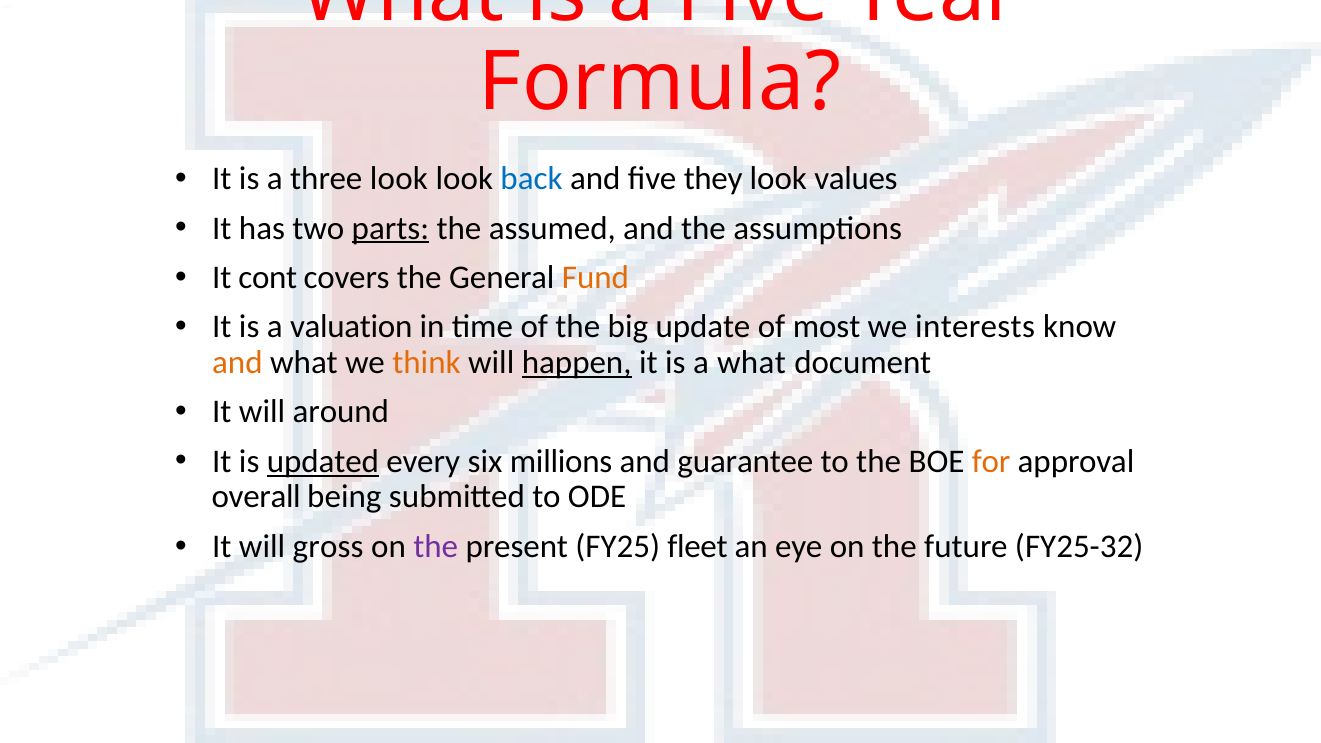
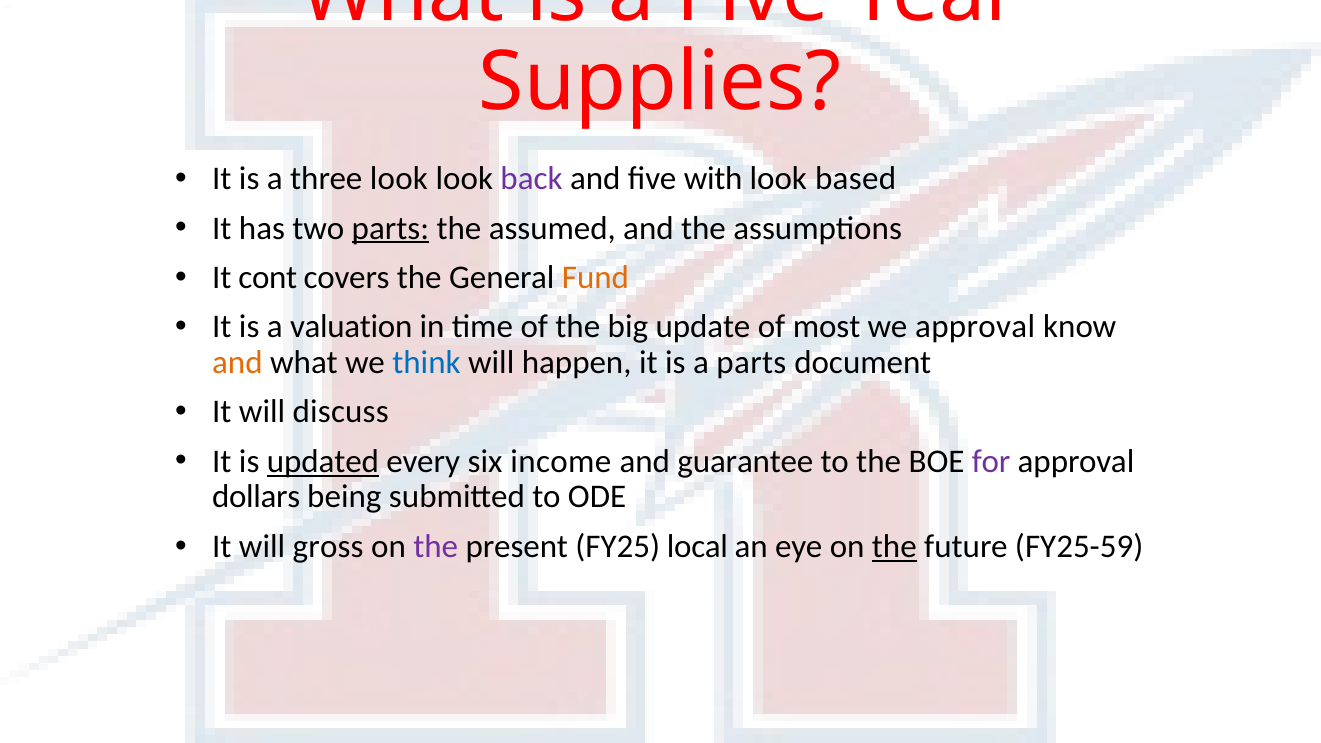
Formula: Formula -> Supplies (660, 82)
back colour: blue -> purple (532, 179)
they: they -> with (713, 179)
values: values -> based (856, 179)
we interests: interests -> approval (975, 327)
think colour: orange -> blue (426, 363)
happen underline: present -> none (577, 363)
a what: what -> parts (751, 363)
around: around -> discuss (341, 412)
millions: millions -> income (561, 461)
for colour: orange -> purple (991, 461)
overall: overall -> dollars (256, 497)
fleet: fleet -> local (697, 547)
the underline: none -> present (894, 547)
FY25-32: FY25-32 -> FY25-59 (1079, 547)
